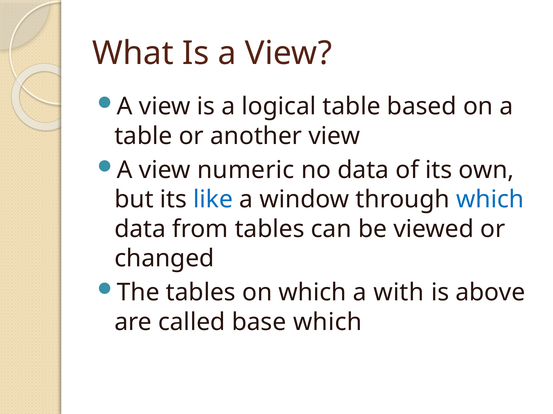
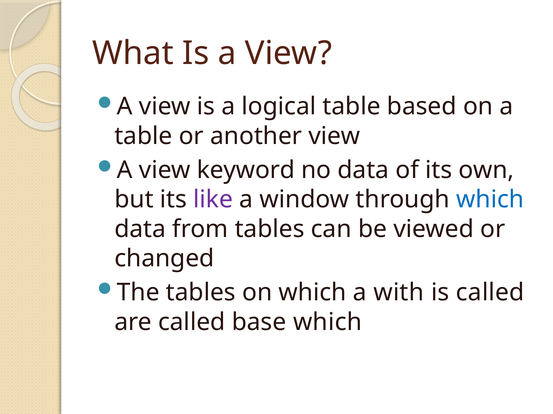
numeric: numeric -> keyword (246, 170)
like colour: blue -> purple (213, 200)
is above: above -> called (490, 293)
